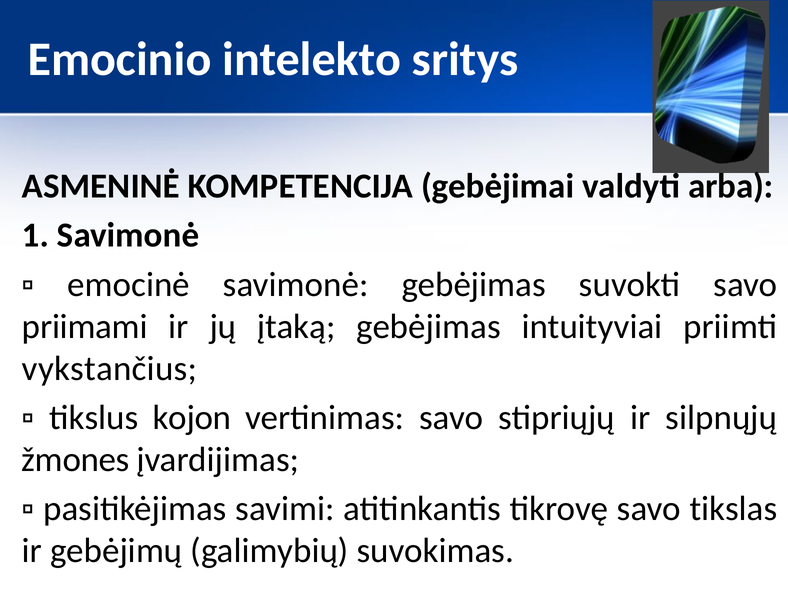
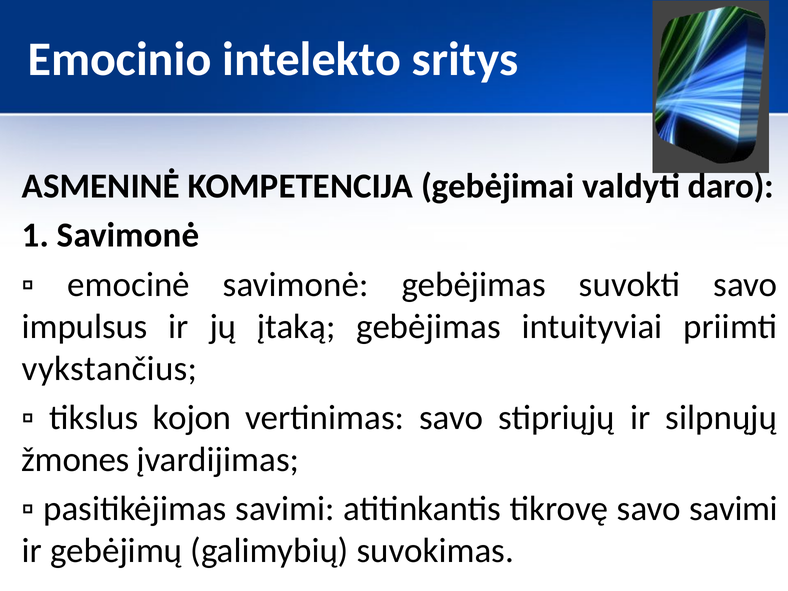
arba: arba -> daro (731, 186)
priimami: priimami -> impulsus (85, 327)
savo tikslas: tikslas -> savimi (734, 509)
